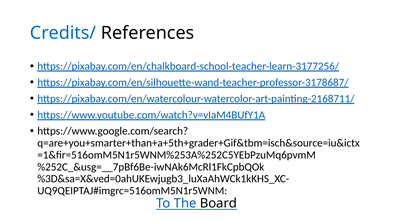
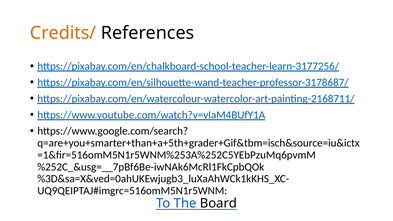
Credits/ colour: blue -> orange (63, 33)
